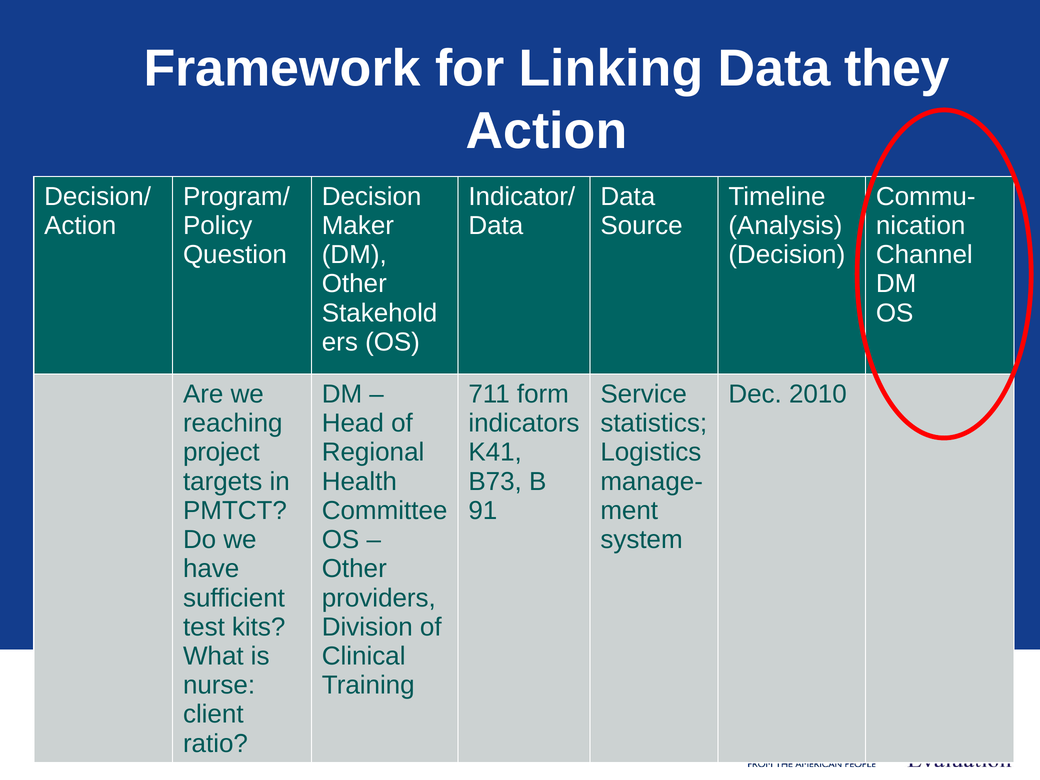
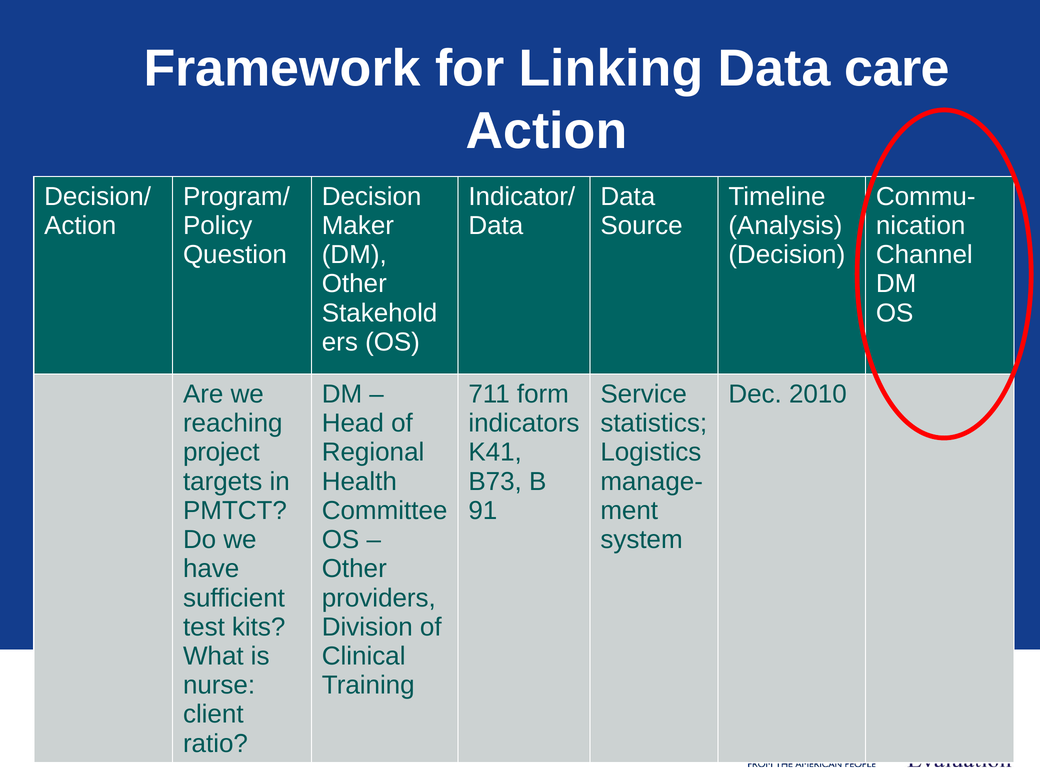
they: they -> care (897, 69)
